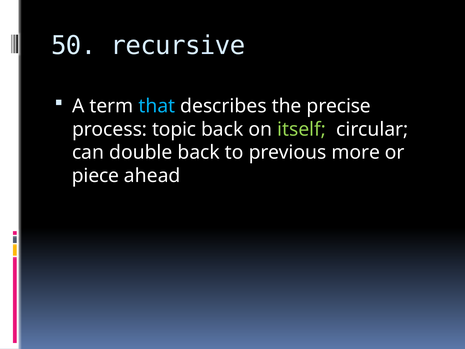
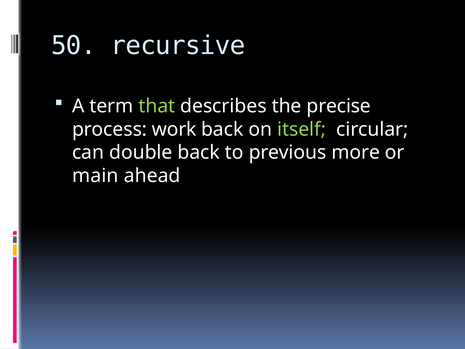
that colour: light blue -> light green (157, 106)
topic: topic -> work (174, 129)
piece: piece -> main (95, 176)
